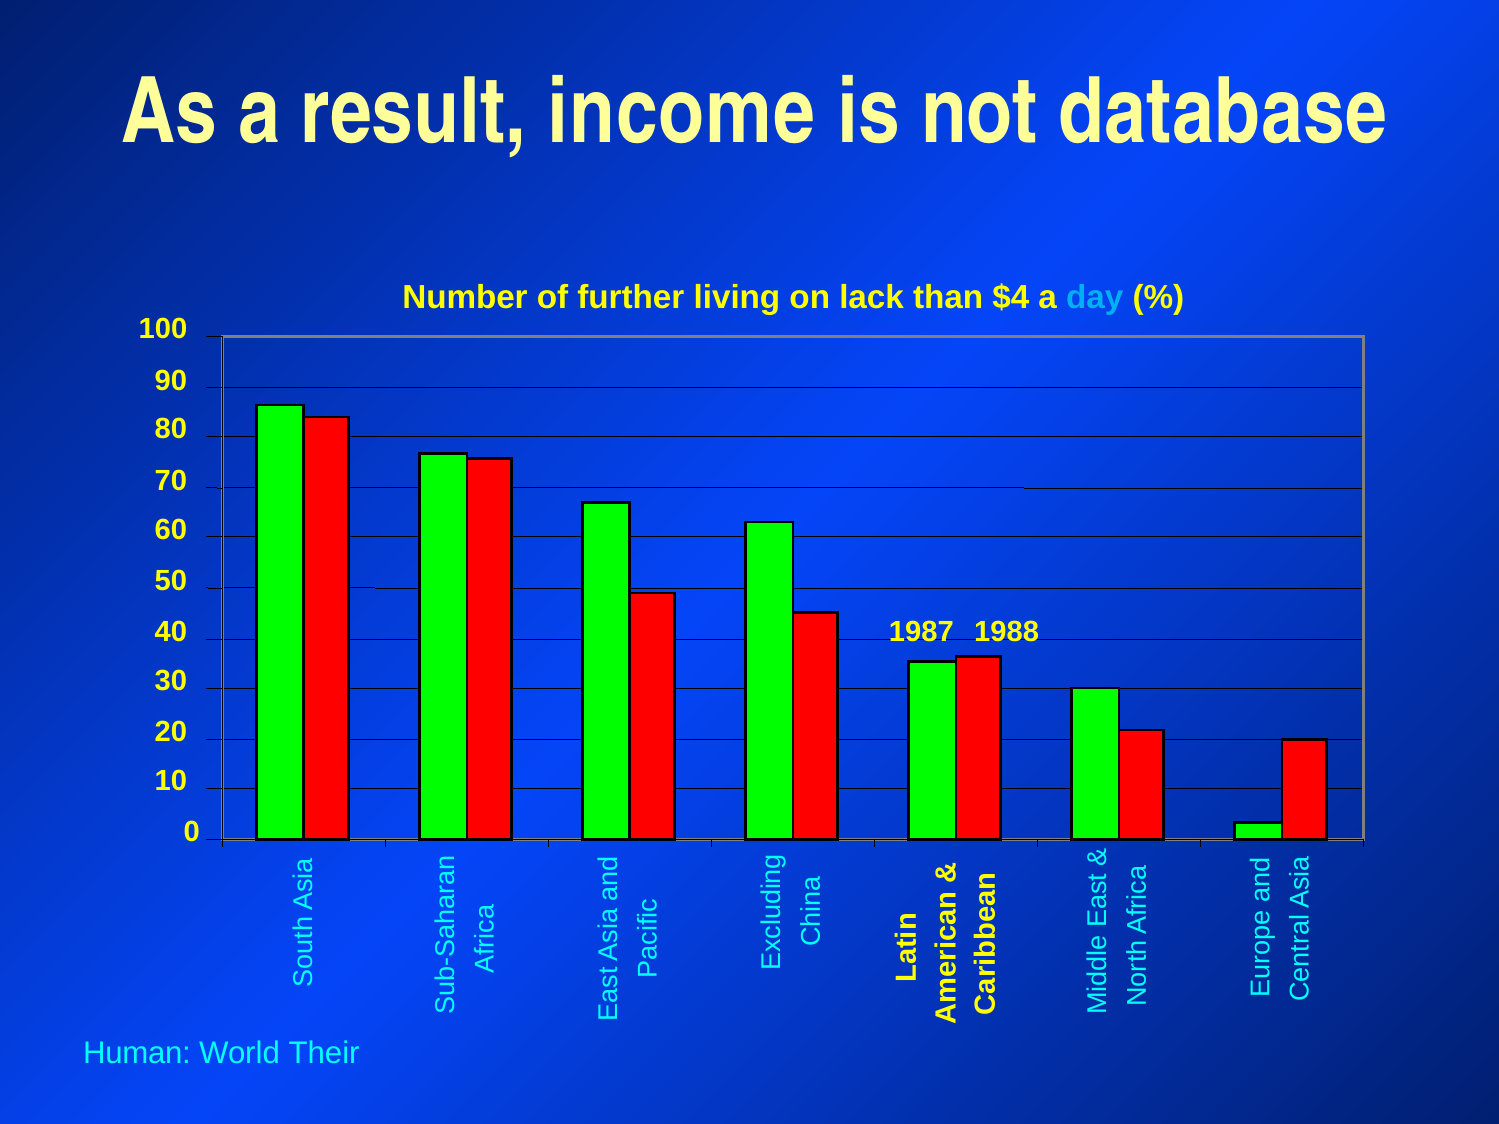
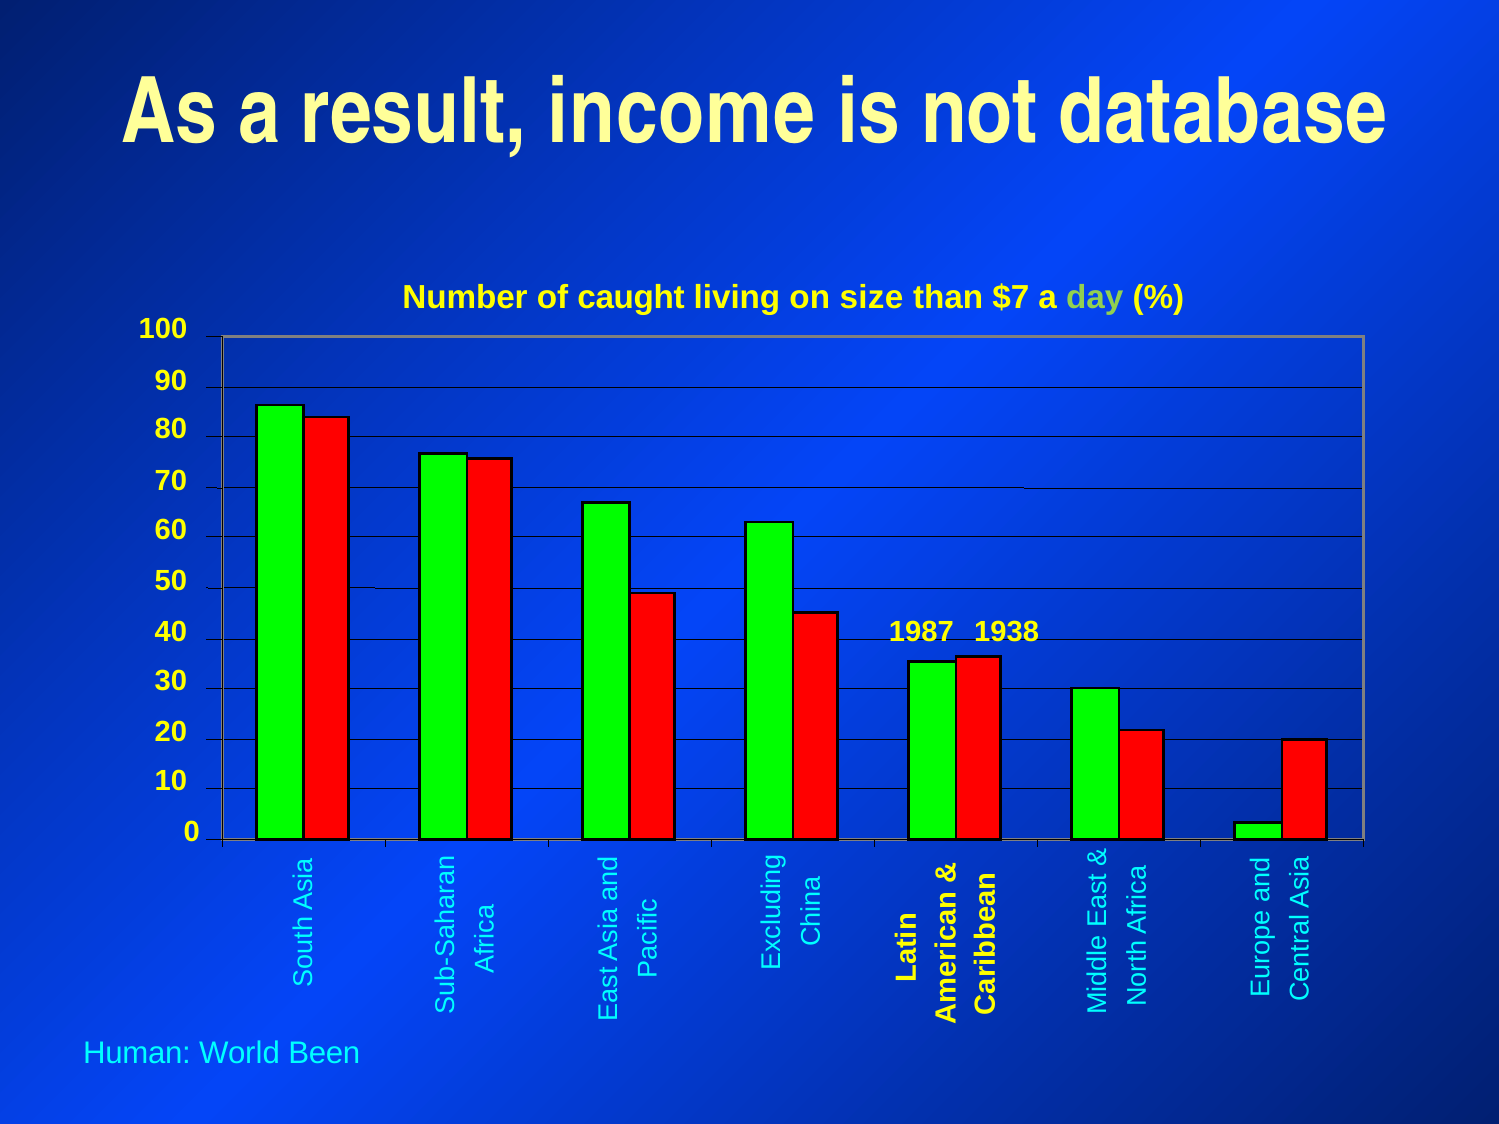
further: further -> caught (631, 297)
lack: lack -> size (871, 297)
$4: $4 -> $7 (1011, 297)
day colour: light blue -> light green (1095, 297)
1988: 1988 -> 1938 (1007, 632)
Their: Their -> Been (324, 1054)
